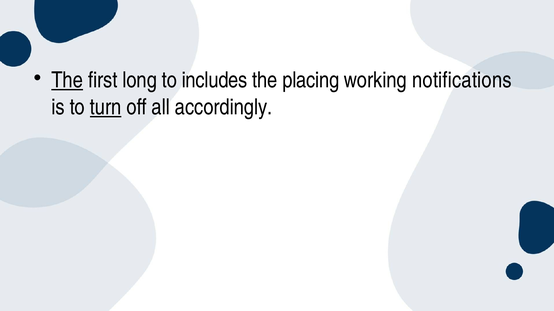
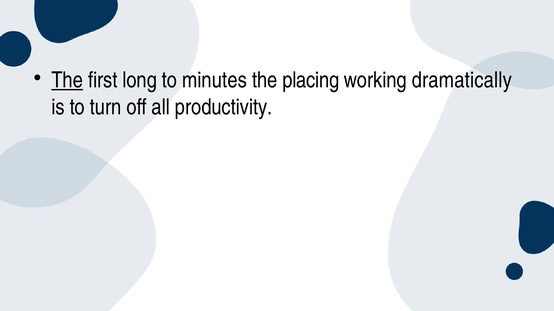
includes: includes -> minutes (214, 80)
notifications: notifications -> dramatically (462, 80)
turn underline: present -> none (106, 107)
accordingly: accordingly -> productivity (224, 107)
